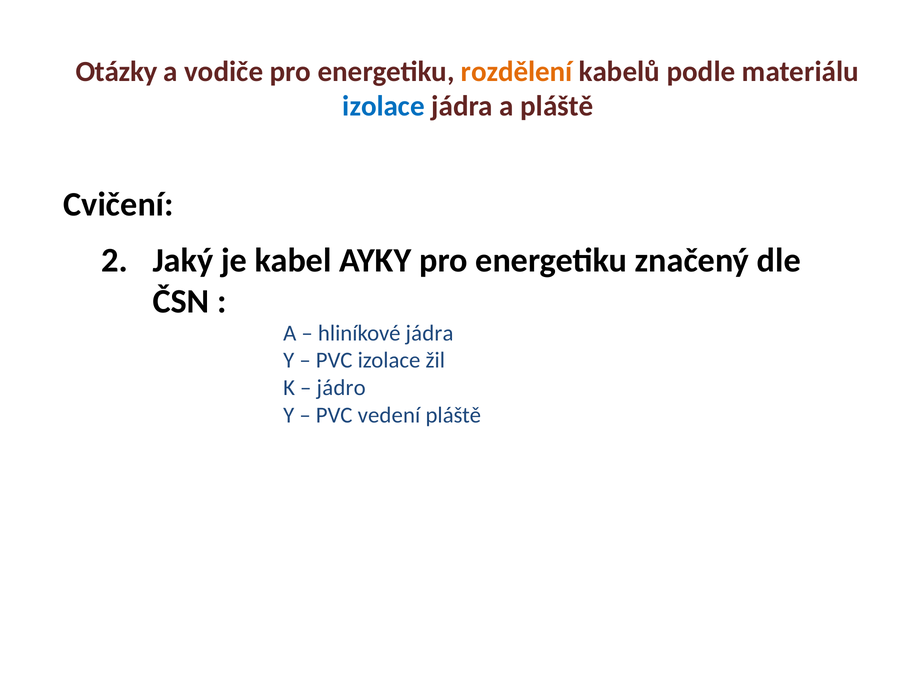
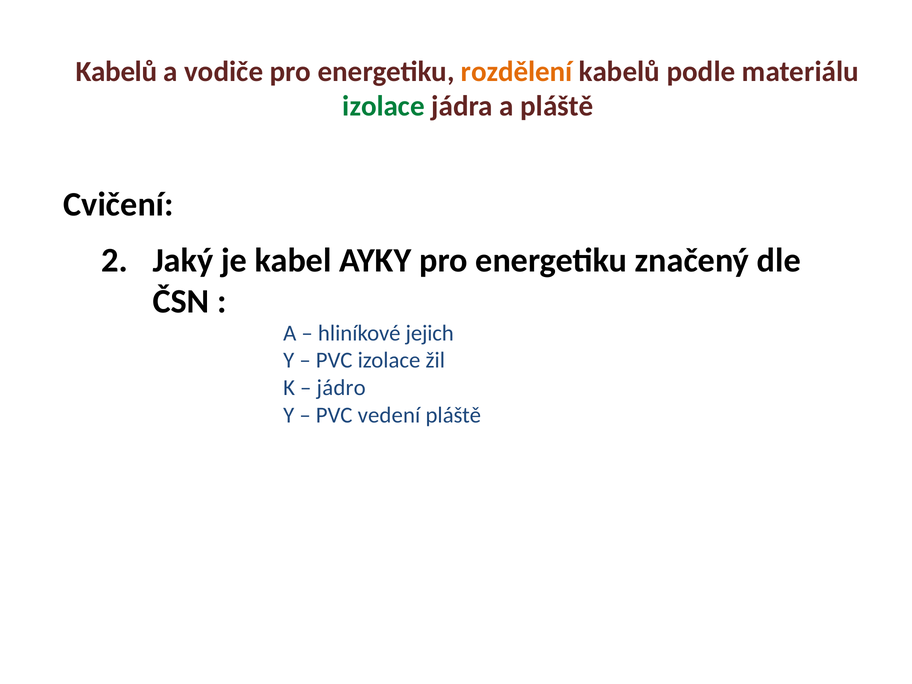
Otázky: Otázky -> Kabelů (117, 72)
izolace colour: blue -> green (384, 106)
hliníkové jádra: jádra -> jejich (430, 333)
